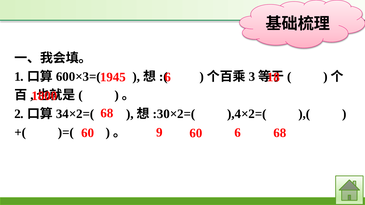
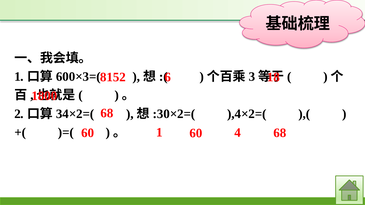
1945: 1945 -> 8152 (113, 77)
60 9: 9 -> 1 (159, 133)
60 6: 6 -> 4 (238, 133)
